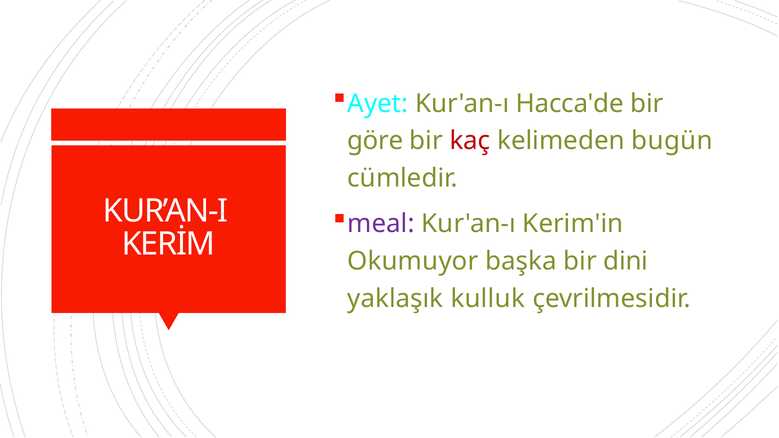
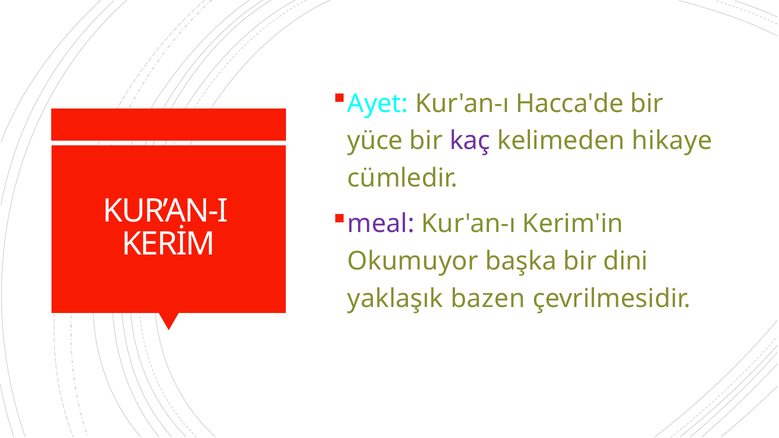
göre: göre -> yüce (375, 141)
kaç colour: red -> purple (470, 141)
bugün: bugün -> hikaye (672, 141)
kulluk: kulluk -> bazen (488, 299)
